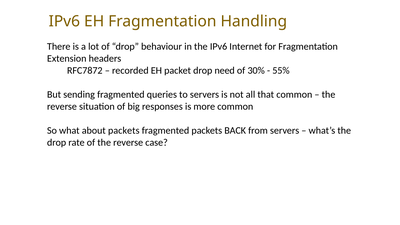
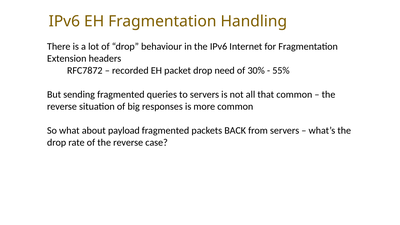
about packets: packets -> payload (124, 131)
